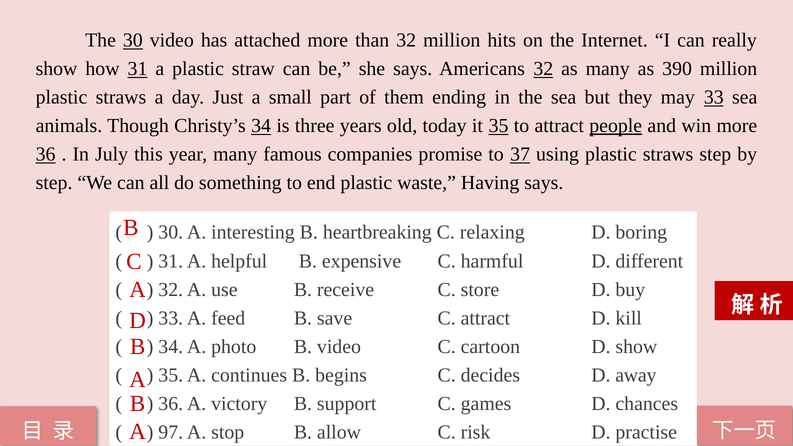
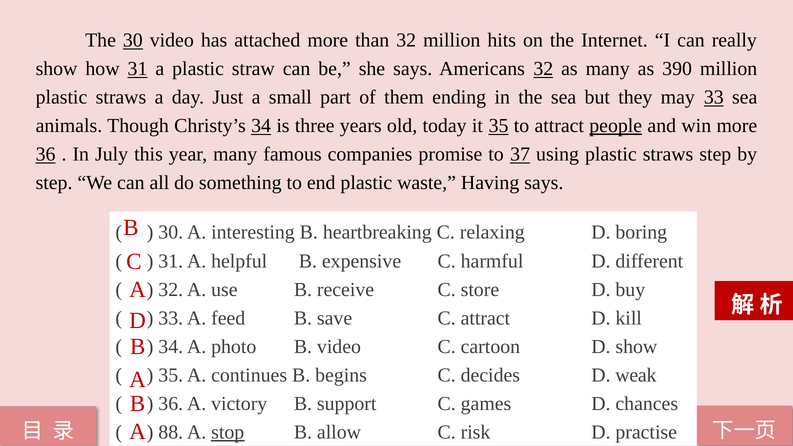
away: away -> weak (636, 375)
97: 97 -> 88 (171, 432)
stop underline: none -> present (228, 432)
